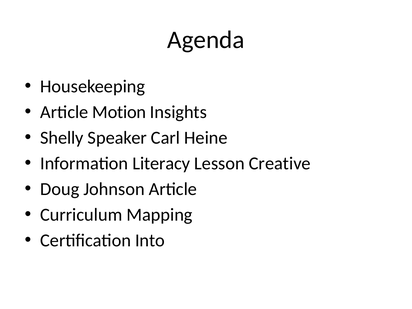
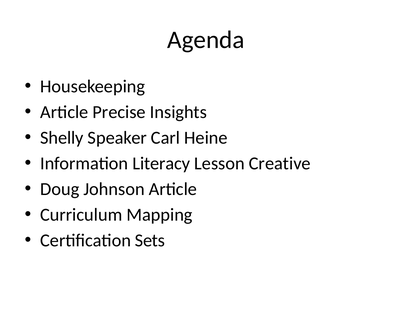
Motion: Motion -> Precise (119, 112)
Into: Into -> Sets (150, 240)
